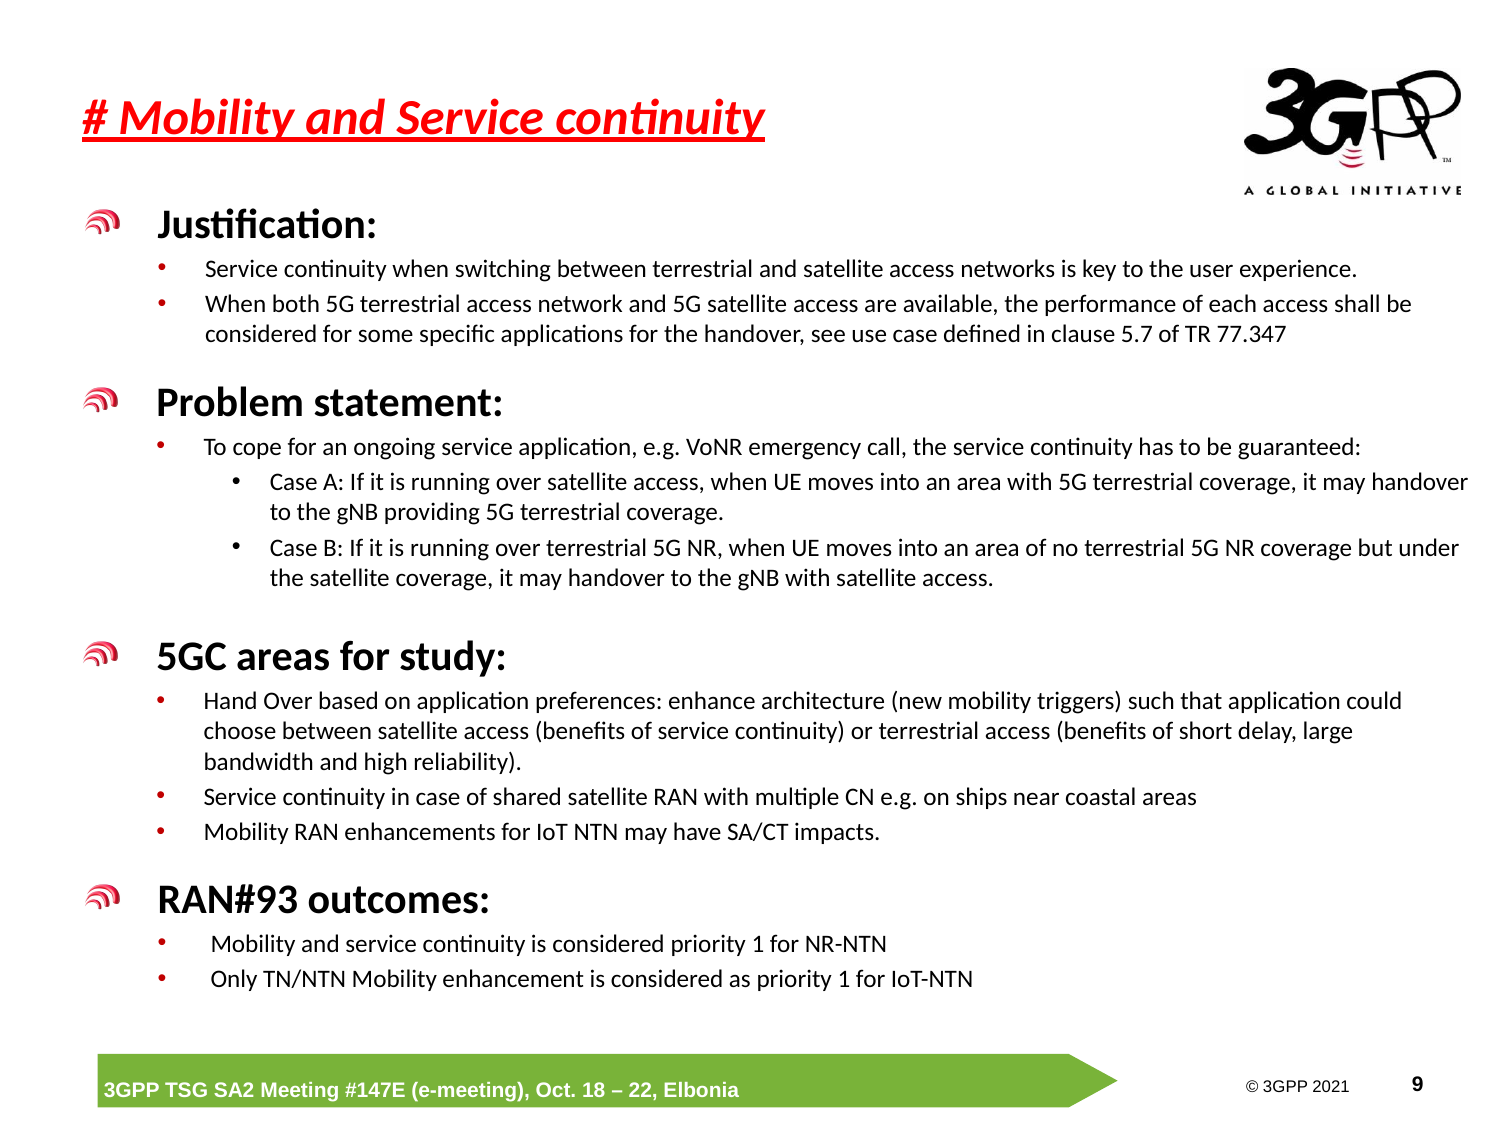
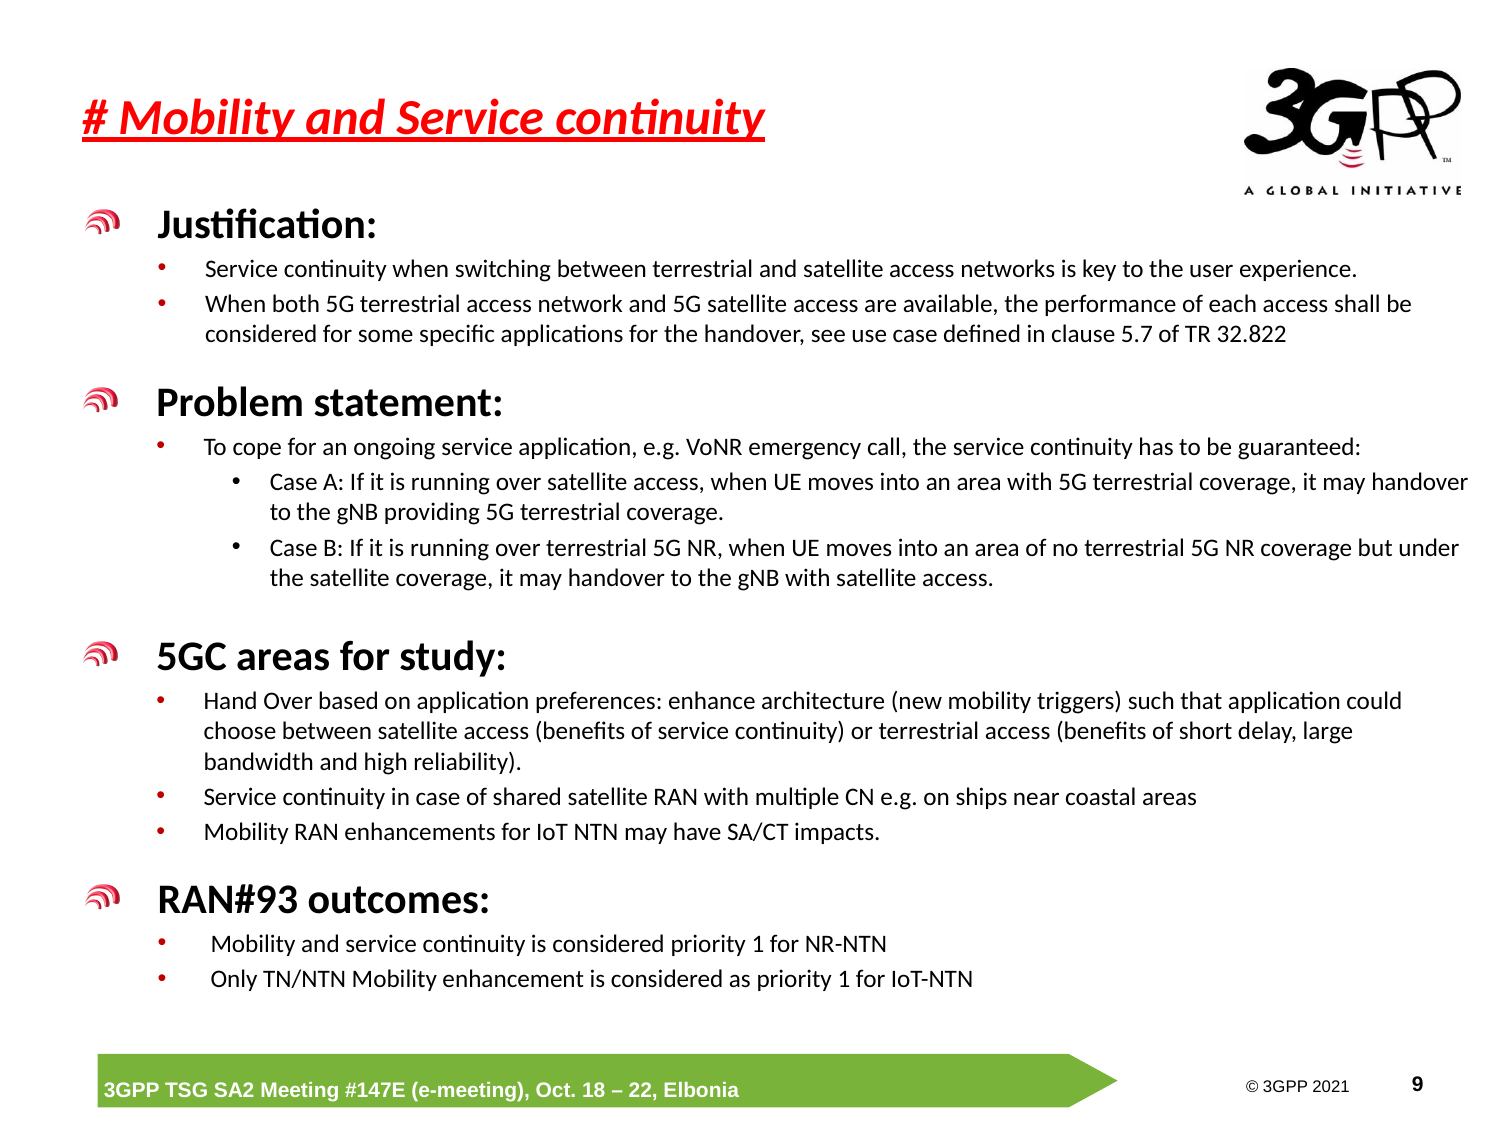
77.347: 77.347 -> 32.822 (1252, 335)
